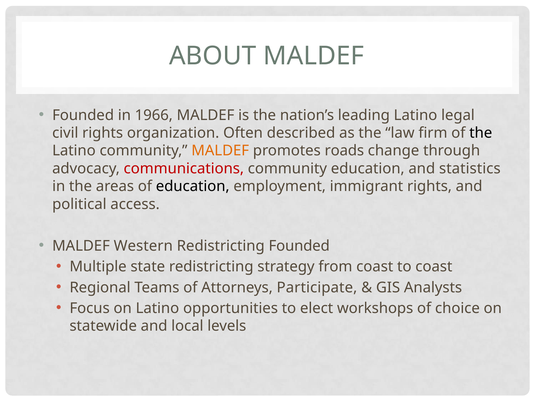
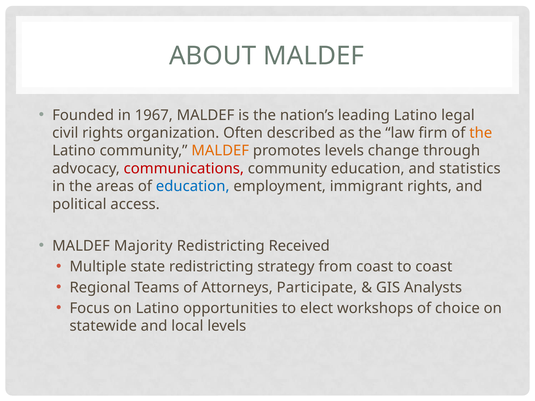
1966: 1966 -> 1967 (154, 115)
the colour: black -> orange (481, 133)
promotes roads: roads -> levels (344, 151)
education colour: black -> blue (193, 187)
Western: Western -> Majority (143, 246)
Redistricting Founded: Founded -> Received (299, 246)
